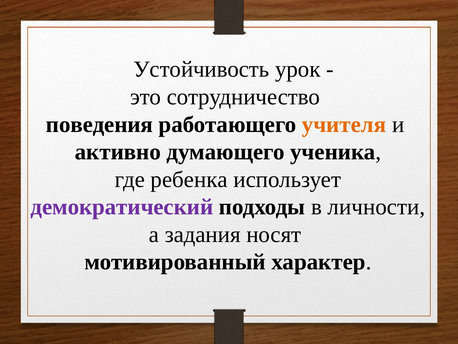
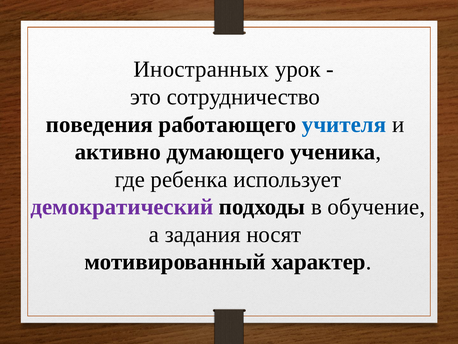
Устойчивость: Устойчивость -> Иностранных (201, 69)
учителя colour: orange -> blue (344, 124)
личности: личности -> обучение (376, 207)
